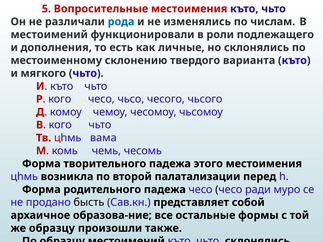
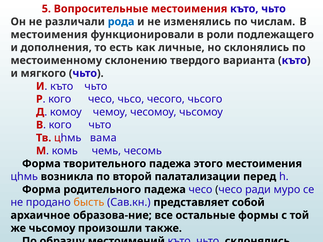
местоимений: местоимений -> местоимения (49, 35)
бысть colour: black -> orange (89, 203)
же образцу: образцу -> чьсомоу (52, 228)
